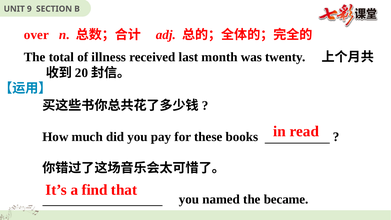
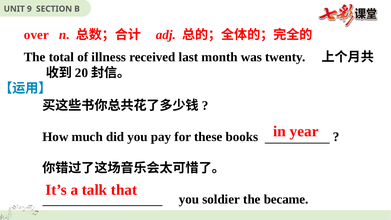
read: read -> year (304, 131)
find: find -> talk (95, 190)
named: named -> soldier (221, 199)
